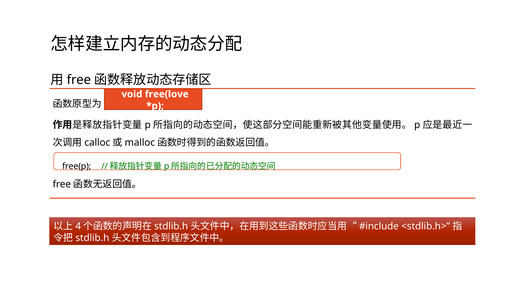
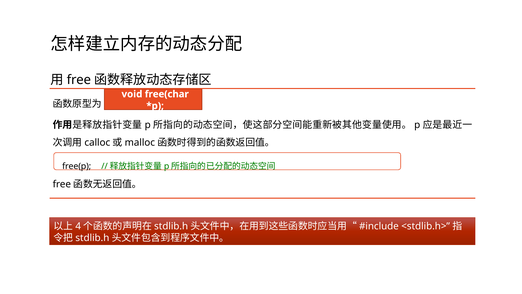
free(love: free(love -> free(char (167, 94)
